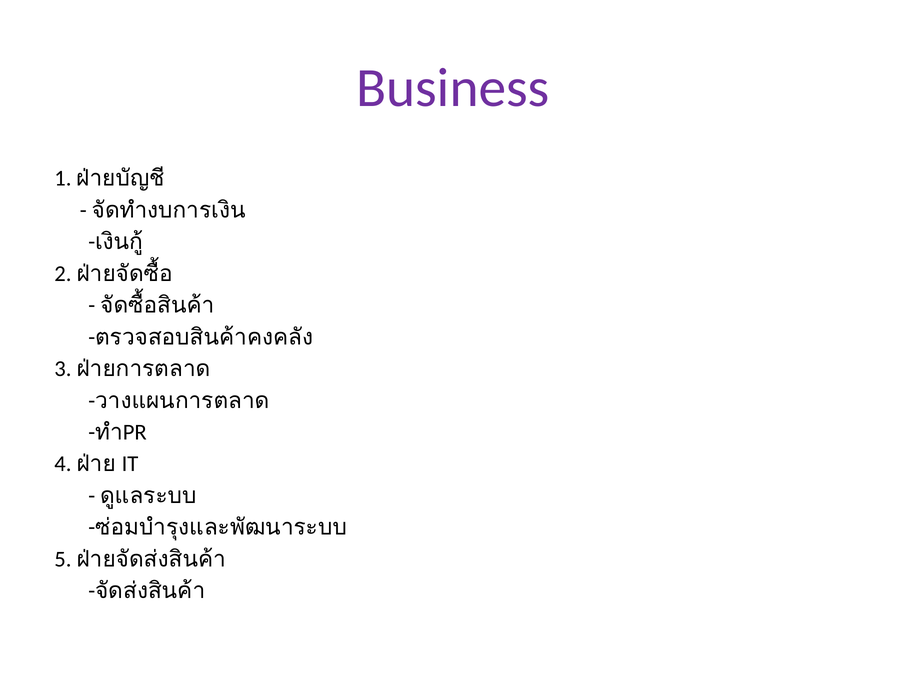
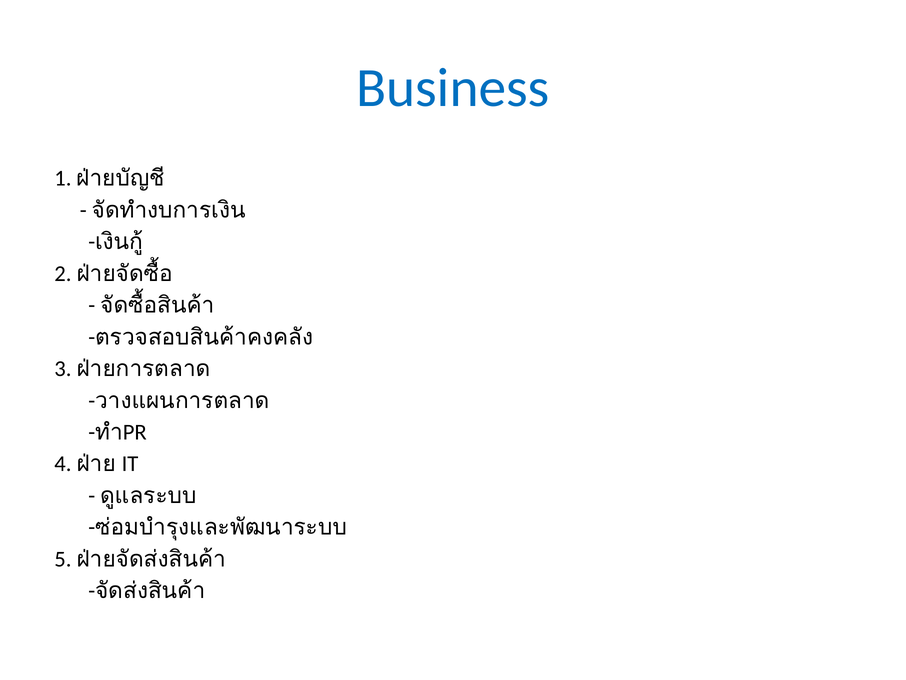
Business colour: purple -> blue (453, 88)
